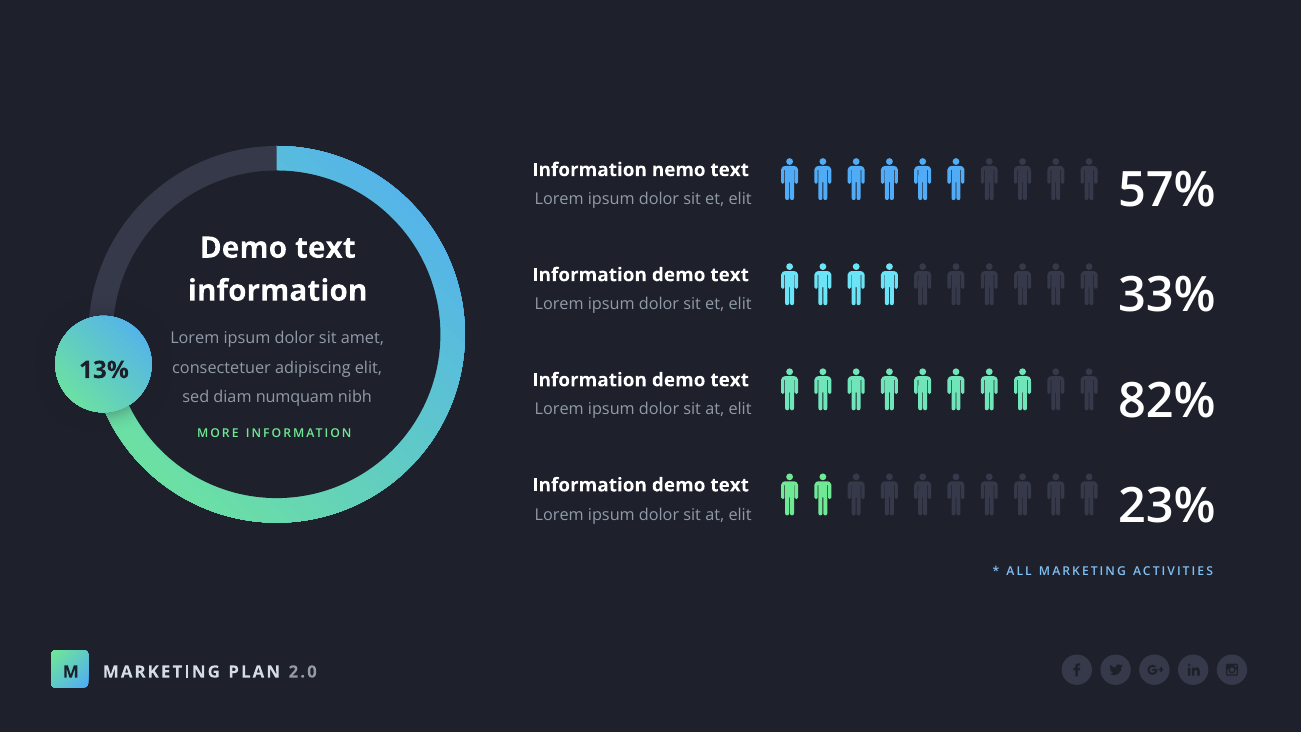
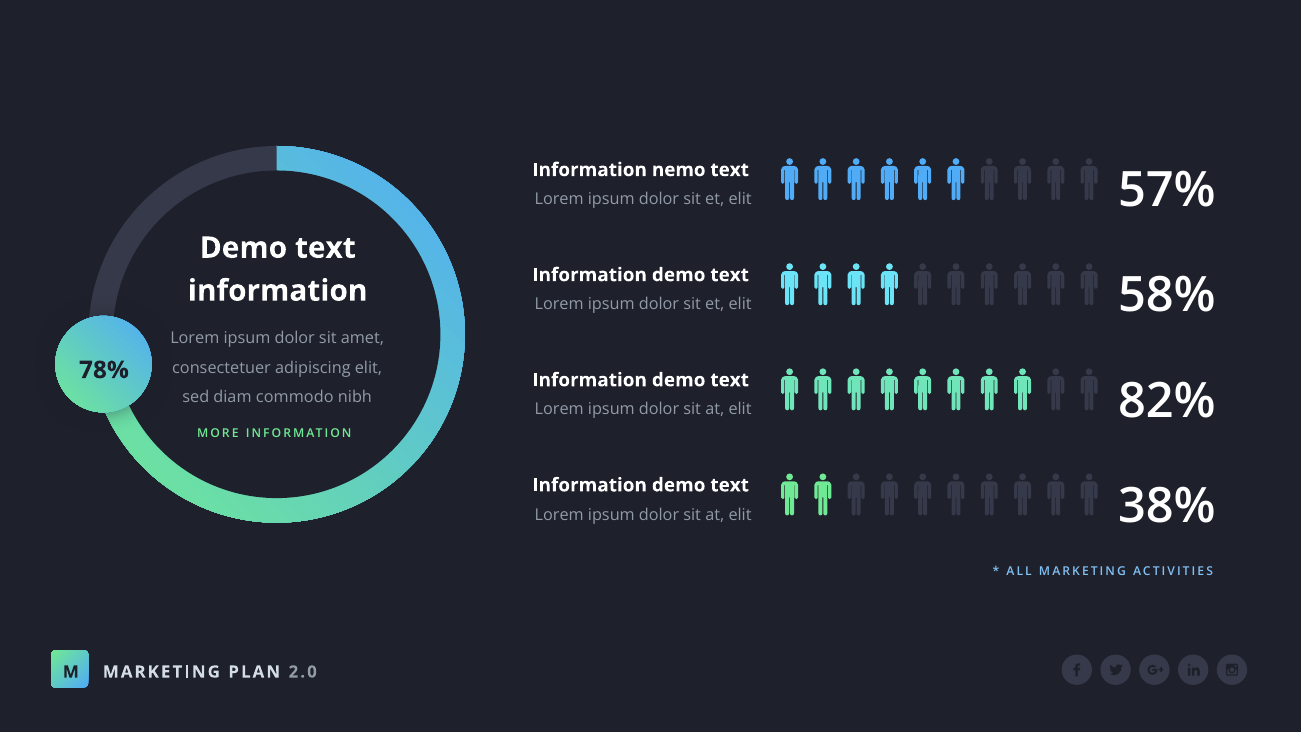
33%: 33% -> 58% (1167, 296)
13%: 13% -> 78% (104, 370)
numquam: numquam -> commodo (295, 397)
23%: 23% -> 38% (1167, 506)
